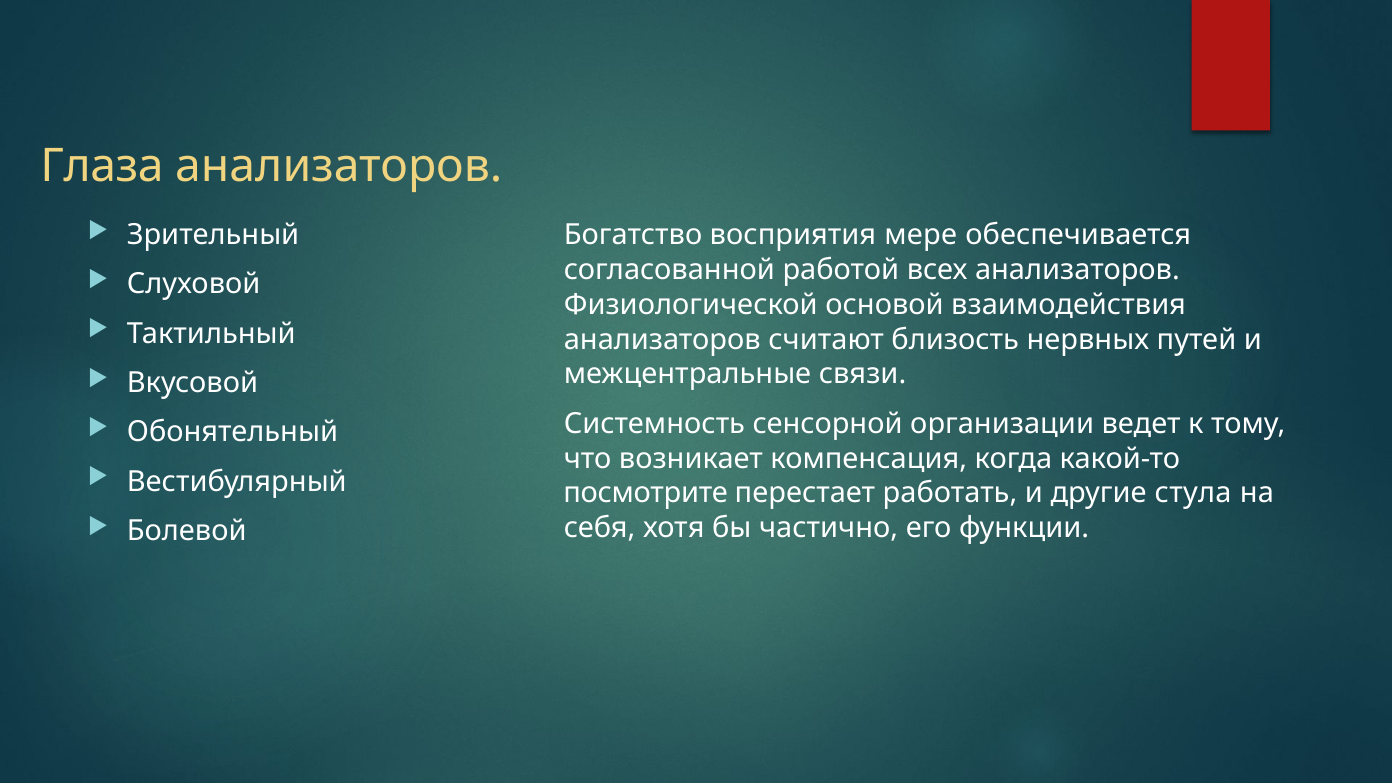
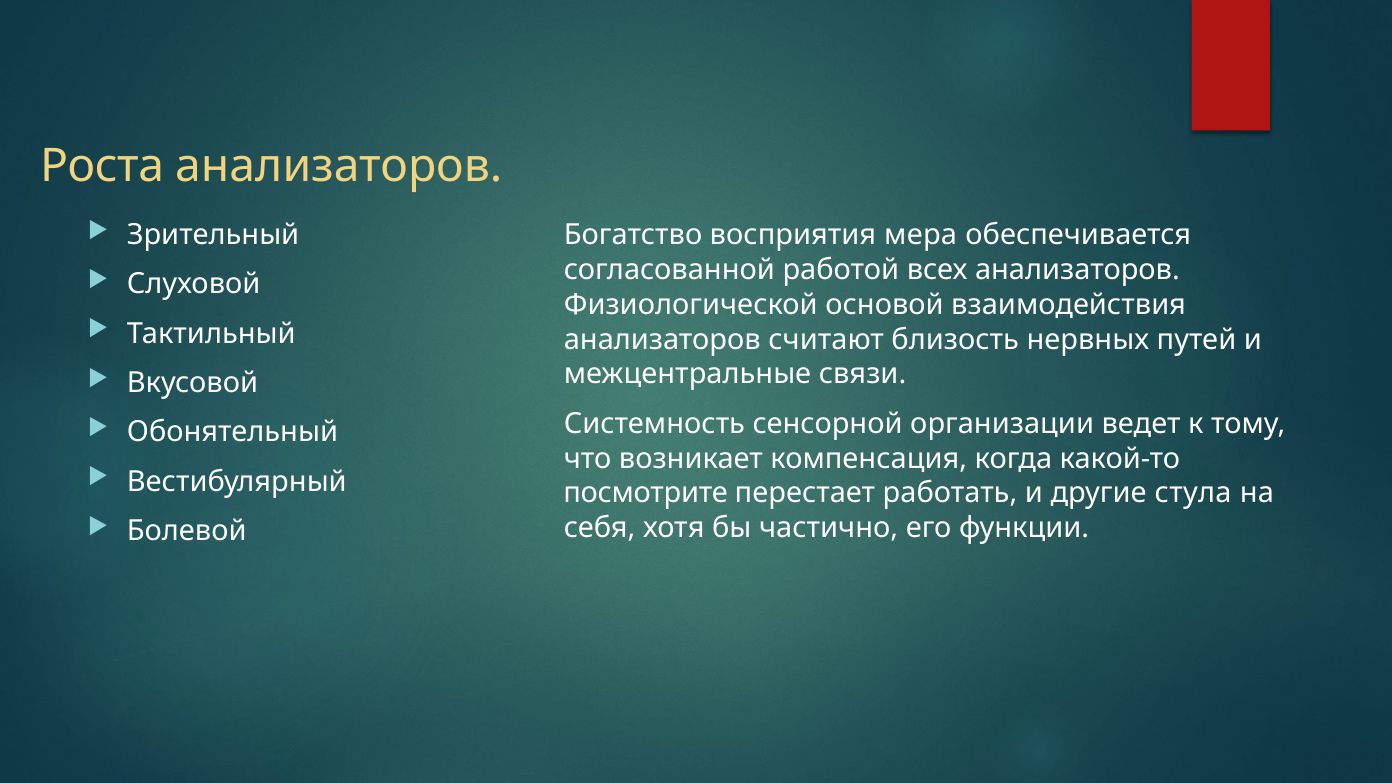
Глаза: Глаза -> Роста (102, 167)
мере: мере -> мера (921, 235)
